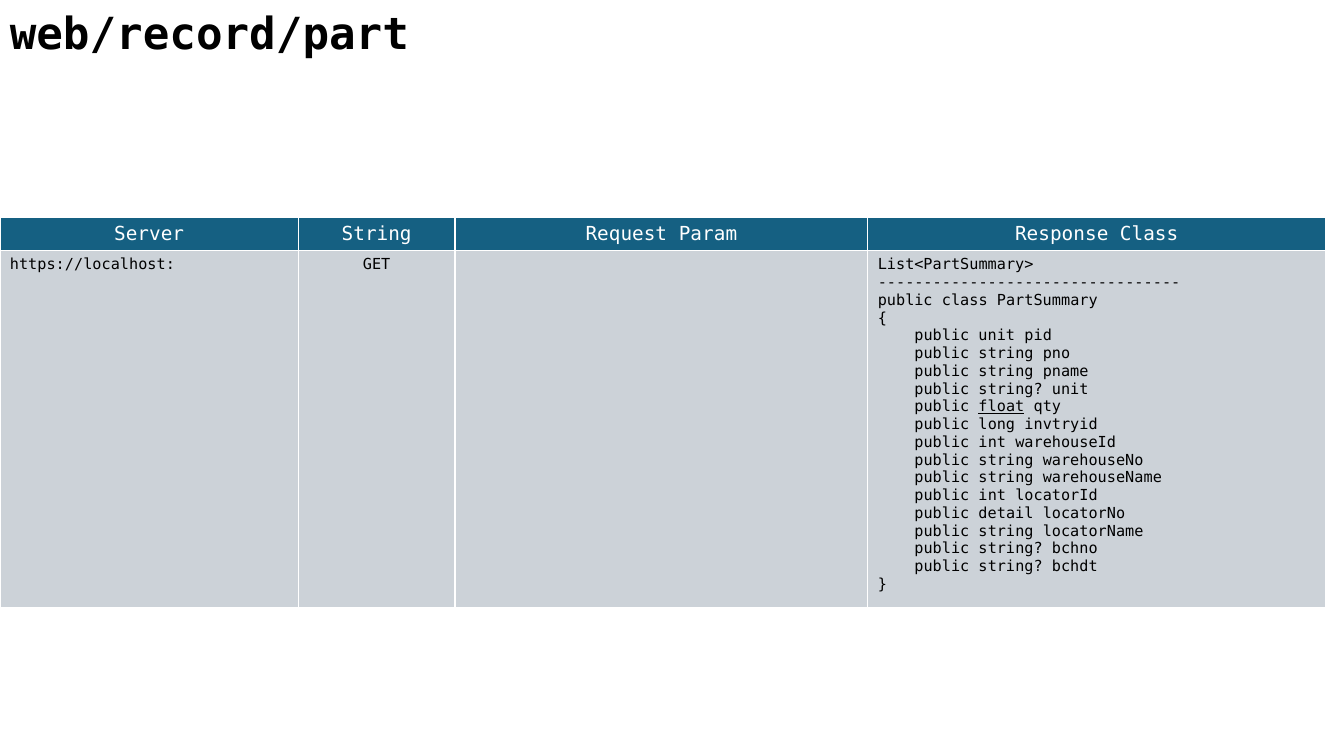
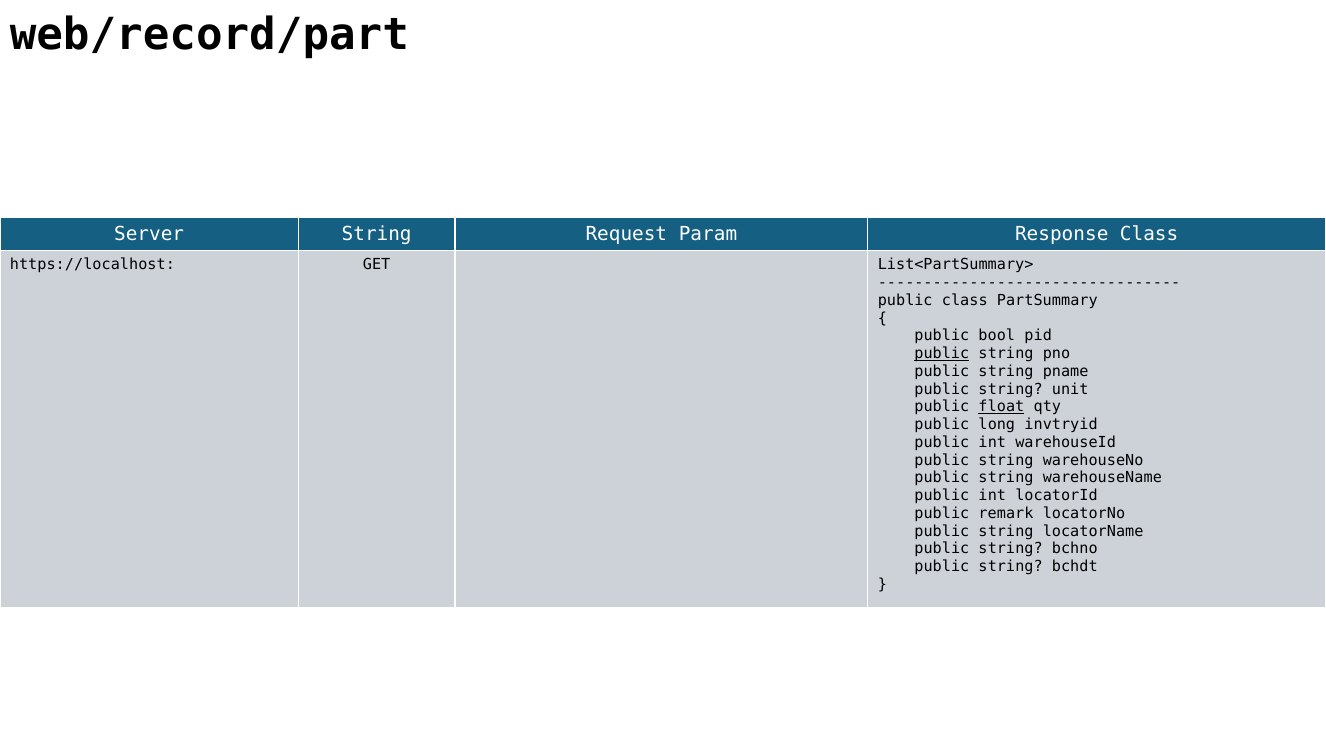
public unit: unit -> bool (997, 336)
public underline: none -> present (942, 354)
detail: detail -> remark (1006, 513)
